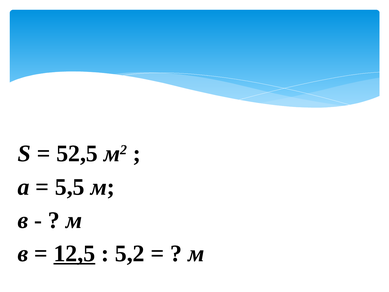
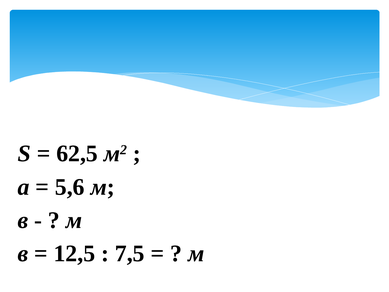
52,5: 52,5 -> 62,5 (77, 153)
5,5: 5,5 -> 5,6 (70, 187)
12,5 underline: present -> none (74, 253)
5,2: 5,2 -> 7,5 (130, 253)
